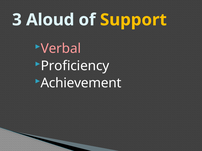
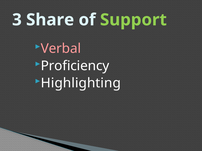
Aloud: Aloud -> Share (50, 20)
Support colour: yellow -> light green (133, 20)
Achievement: Achievement -> Highlighting (81, 83)
